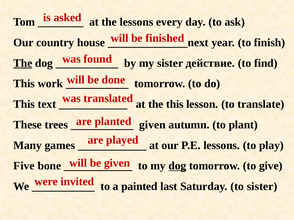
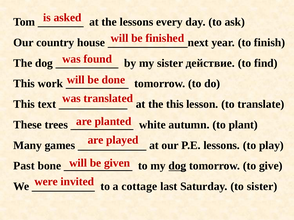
The underline: present -> none (23, 63)
given: given -> white (152, 125)
Five: Five -> Past (24, 166)
painted: painted -> cottage (139, 187)
